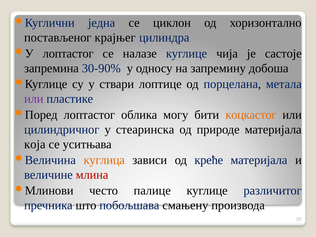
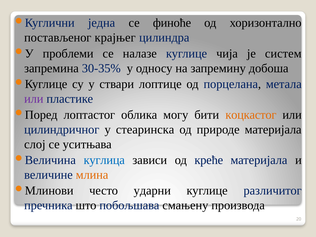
циклон: циклон -> финоће (172, 23)
лоптастог: лоптастог -> проблеми (68, 53)
састоје: састоје -> систем (283, 53)
30-90%: 30-90% -> 30-35% (101, 68)
која: која -> слој (35, 144)
куглица colour: orange -> blue (104, 160)
млина colour: red -> orange (92, 175)
палице: палице -> ударни (152, 191)
